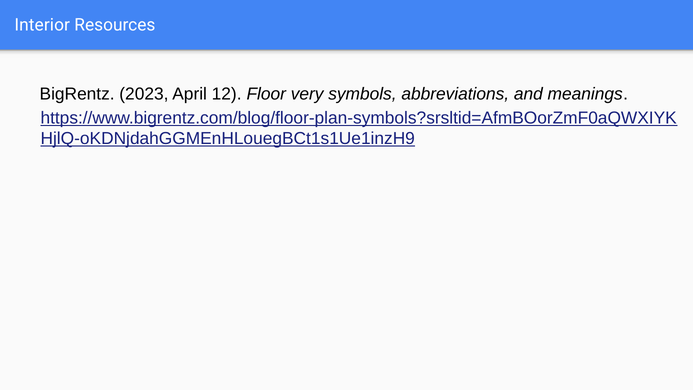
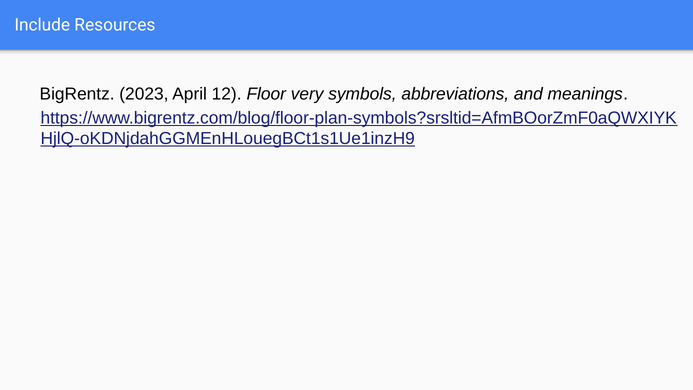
Interior: Interior -> Include (42, 25)
